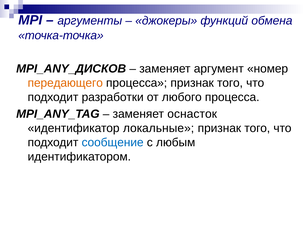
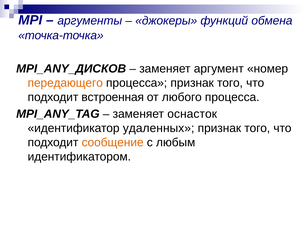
разработки: разработки -> встроенная (113, 97)
локальные: локальные -> удаленных (159, 128)
сообщение colour: blue -> orange (113, 142)
